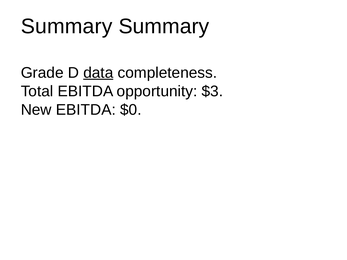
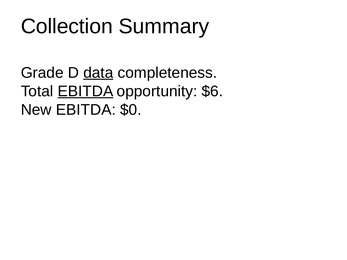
Summary: Summary -> Collection (67, 26)
EBITDA underline: none -> present (85, 91)
$3: $3 -> $6 (212, 91)
